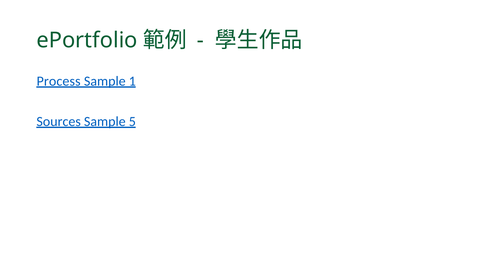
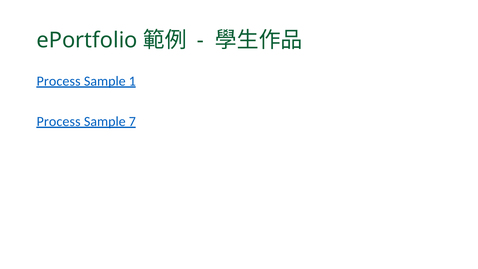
Sources: Sources -> Process (59, 121)
5: 5 -> 7 (132, 121)
